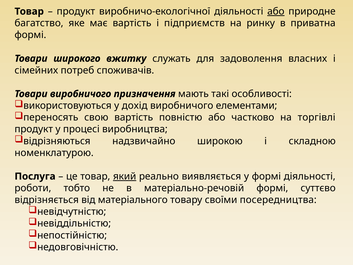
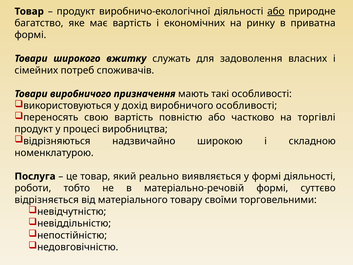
підприємств: підприємств -> економічних (195, 23)
виробничого елементами: елементами -> особливості (246, 106)
який underline: present -> none (125, 176)
посередництва: посередництва -> торговельними (278, 200)
